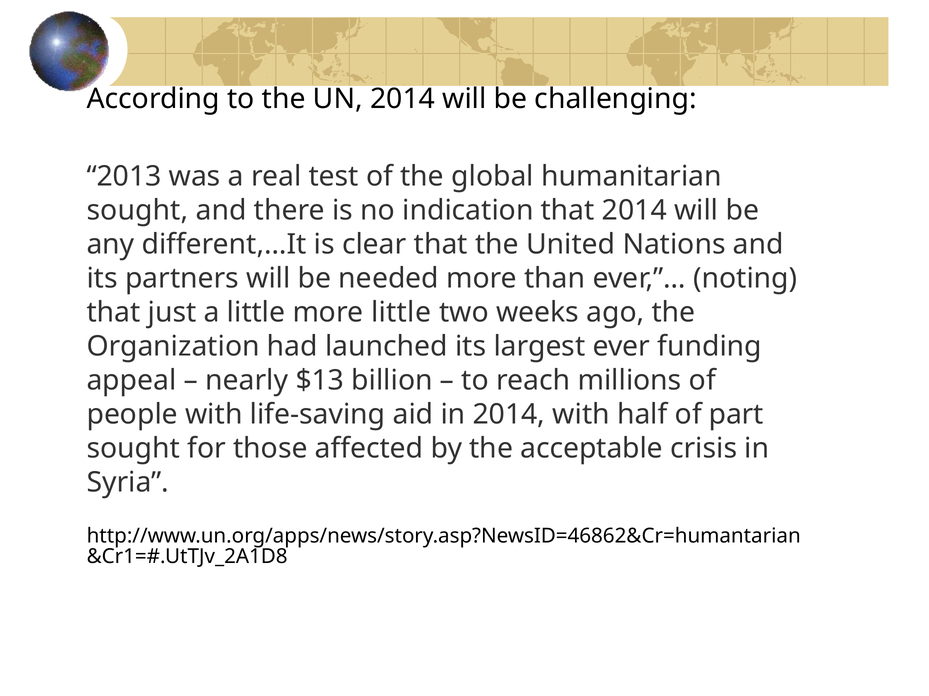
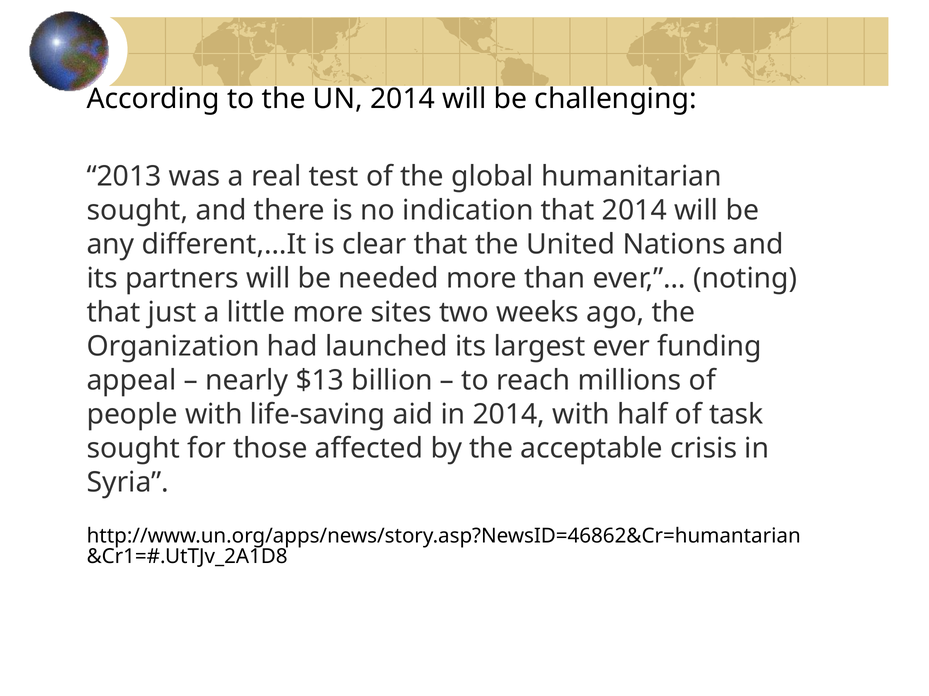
more little: little -> sites (401, 313)
part: part -> task (736, 415)
